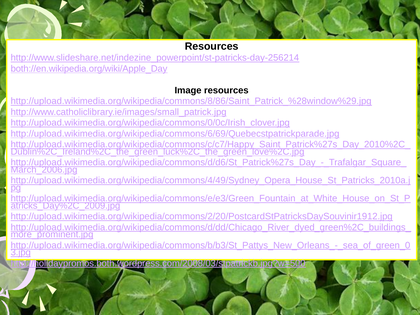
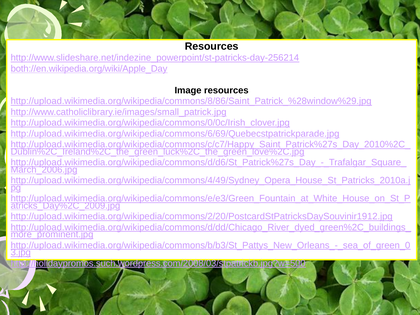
http://holidaypromos.both.wordpress.com/2008/03/stpatrickb.jpg?w=500: http://holidaypromos.both.wordpress.com/2008/03/stpatrickb.jpg?w=500 -> http://holidaypromos.such.wordpress.com/2008/03/stpatrickb.jpg?w=500 (158, 263)
